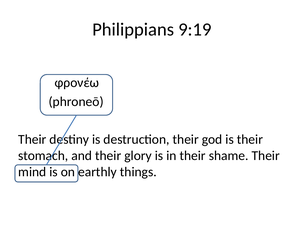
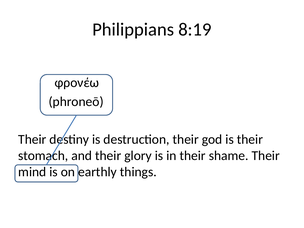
9:19: 9:19 -> 8:19 (195, 29)
